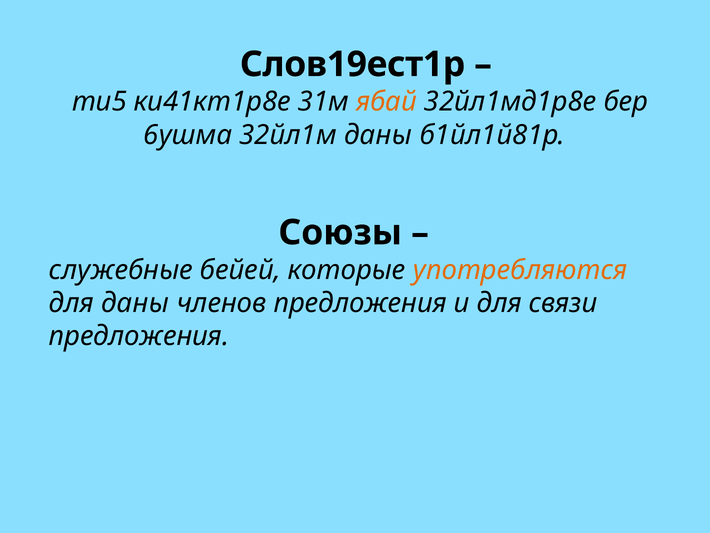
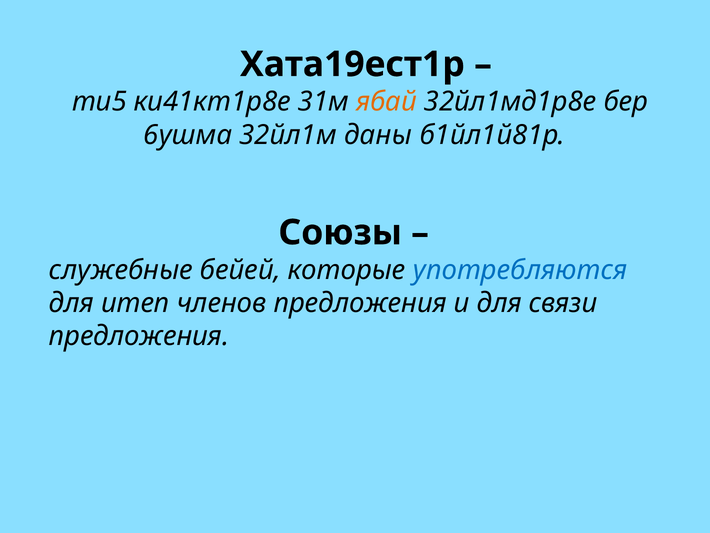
Слов19ест1р: Слов19ест1р -> Хата19ест1р (352, 64)
употребляются colour: orange -> blue (520, 270)
для даны: даны -> итеп (135, 303)
